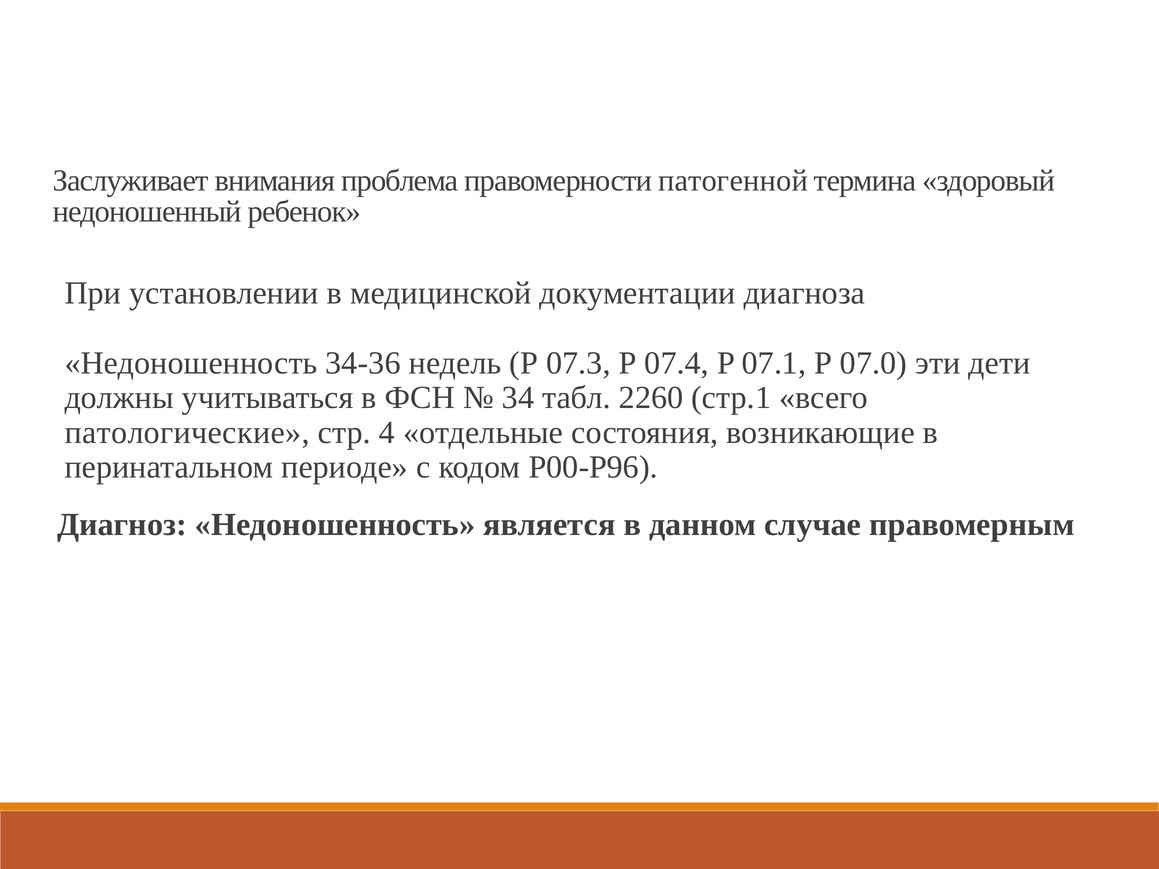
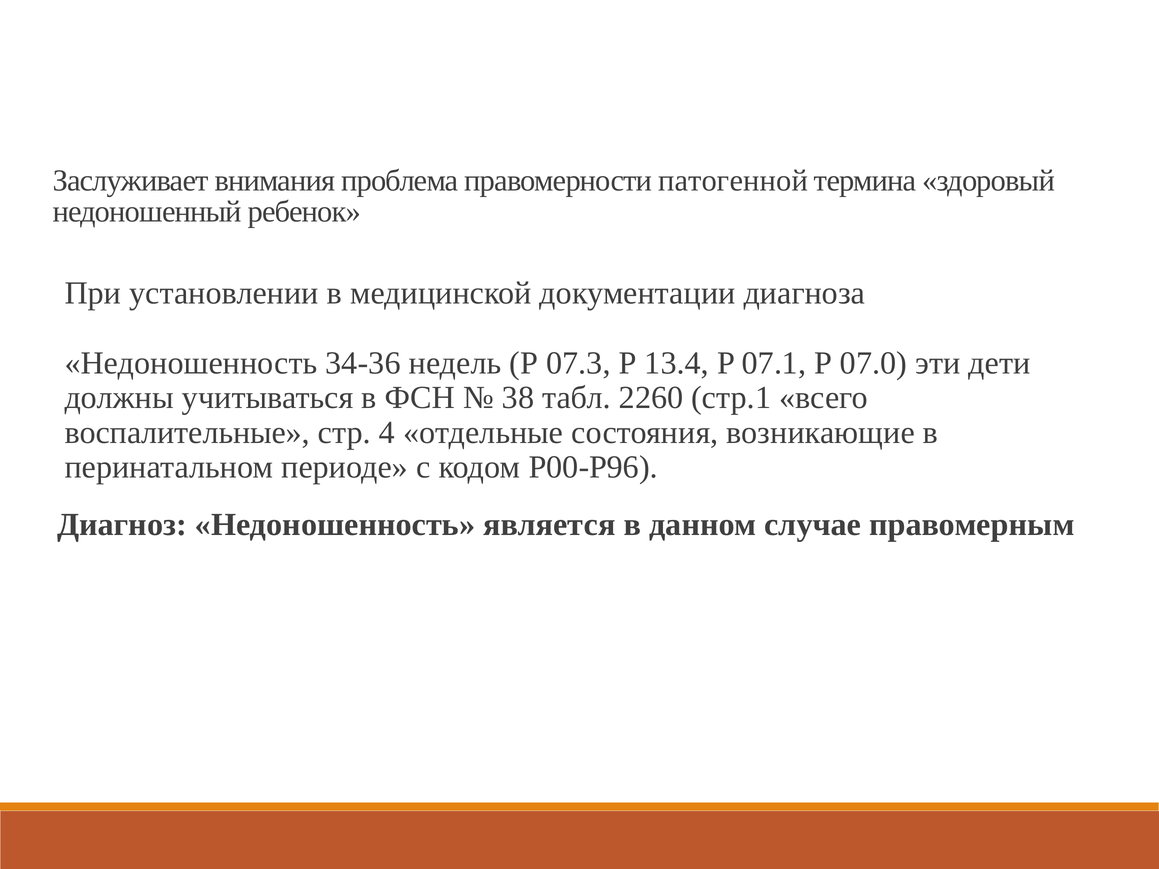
07.4: 07.4 -> 13.4 (677, 363)
34: 34 -> 38 (518, 398)
патологические: патологические -> воспалительные (187, 433)
